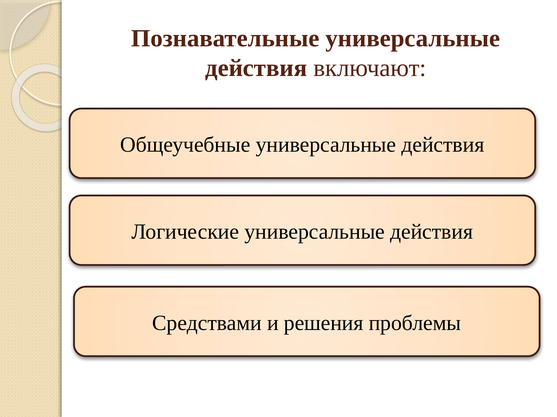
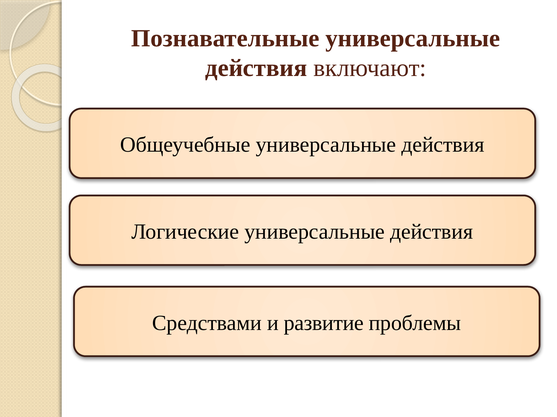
решения: решения -> развитие (324, 324)
